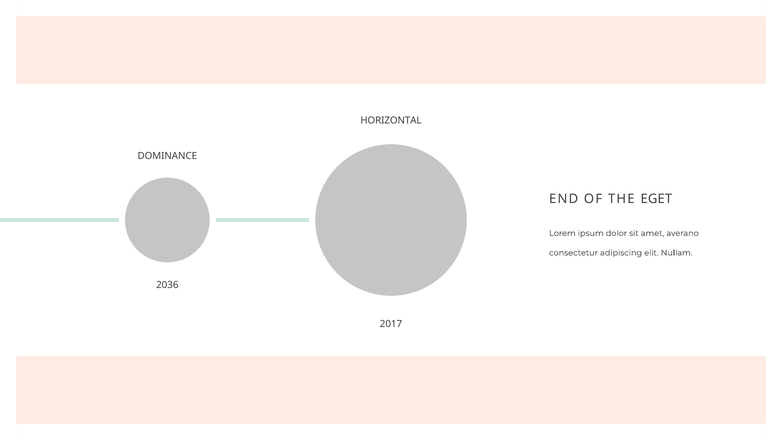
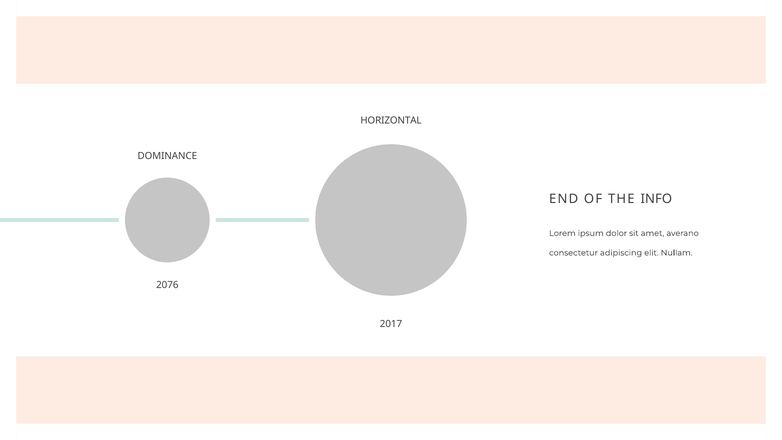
EGET: EGET -> INFO (656, 199)
2036: 2036 -> 2076 (167, 285)
